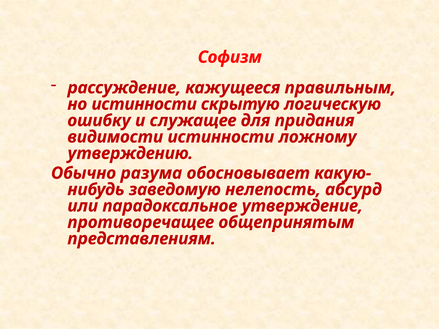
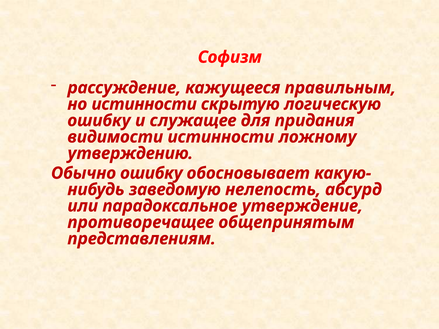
Обычно разума: разума -> ошибку (151, 173)
